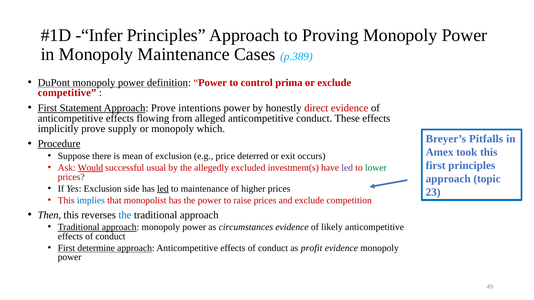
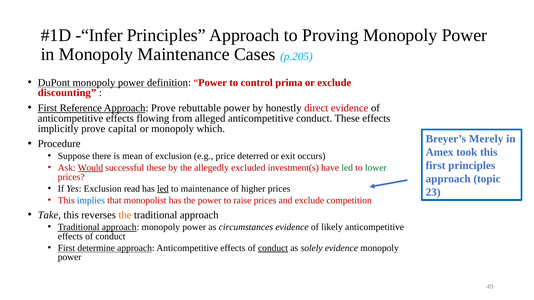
p.389: p.389 -> p.205 (296, 57)
competitive: competitive -> discounting (67, 93)
Statement: Statement -> Reference (81, 108)
intentions: intentions -> rebuttable (200, 108)
supply: supply -> capital (123, 129)
Pitfalls: Pitfalls -> Merely (486, 139)
Procedure underline: present -> none (59, 144)
successful usual: usual -> these (156, 168)
led colour: purple -> green (347, 168)
side: side -> read (132, 189)
Then: Then -> Take (49, 215)
the colour: blue -> orange (125, 215)
conduct underline: none -> present (273, 248)
profit: profit -> solely (312, 248)
